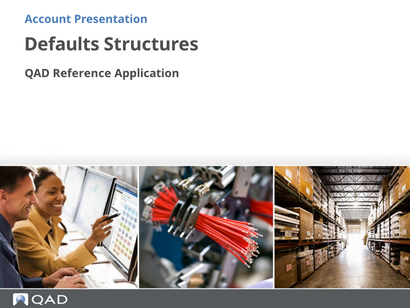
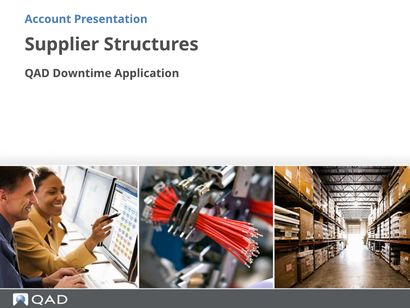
Defaults: Defaults -> Supplier (62, 44)
Reference: Reference -> Downtime (82, 73)
